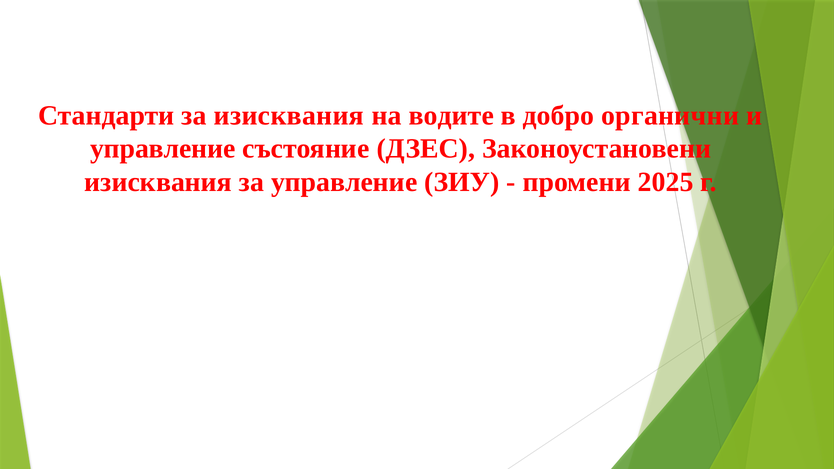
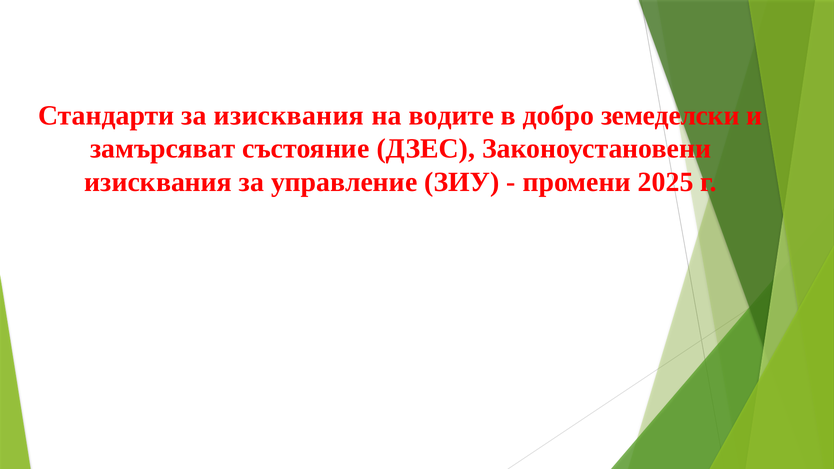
органични: органични -> земеделски (670, 115)
управление: управление -> замърсяват (163, 149)
